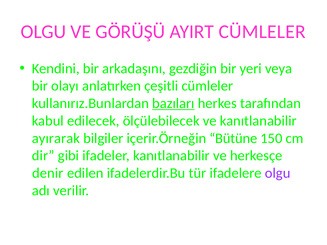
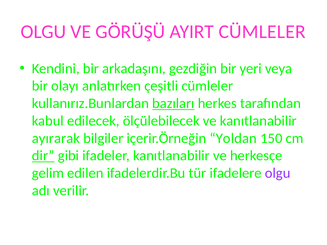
Bütüne: Bütüne -> Yoldan (233, 138)
dir underline: none -> present (43, 156)
denir: denir -> gelim (48, 173)
